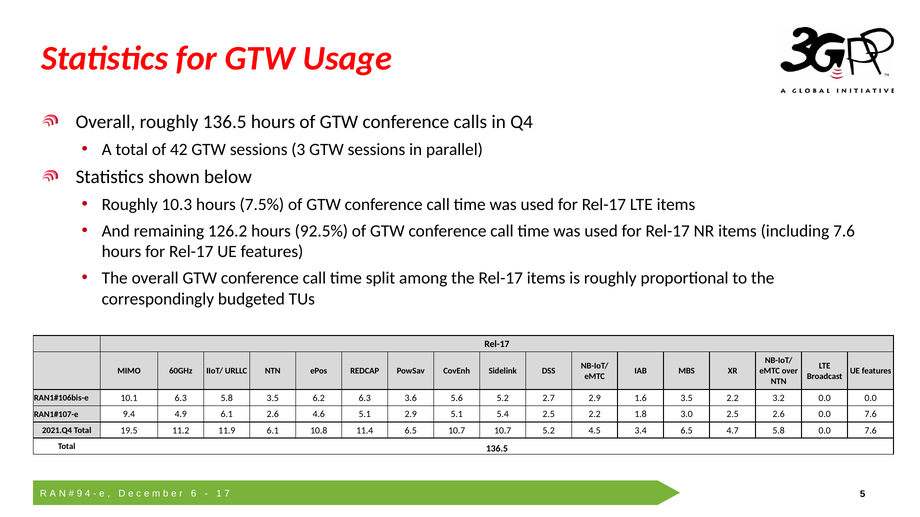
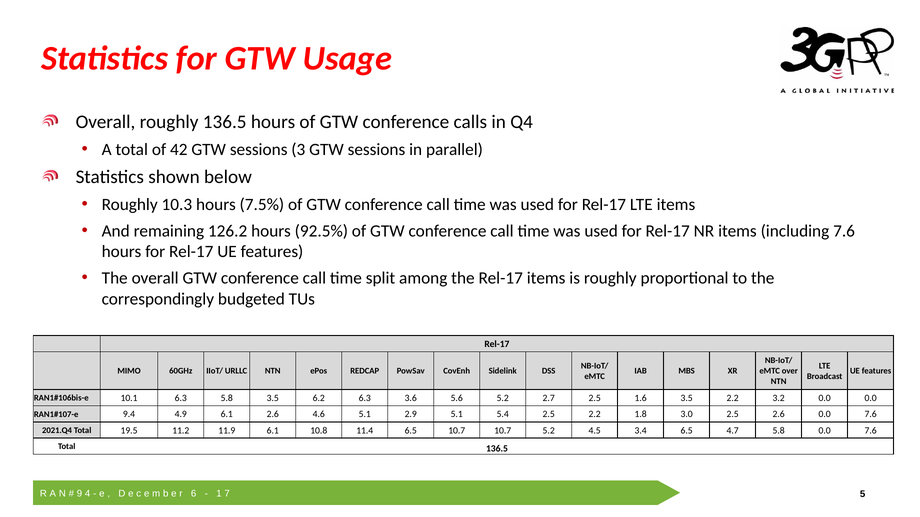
2.7 2.9: 2.9 -> 2.5 (595, 398)
